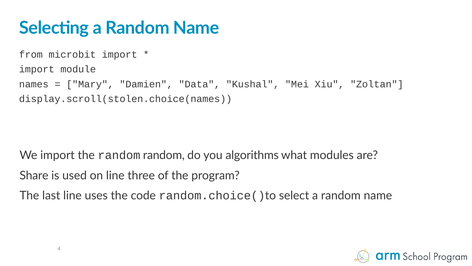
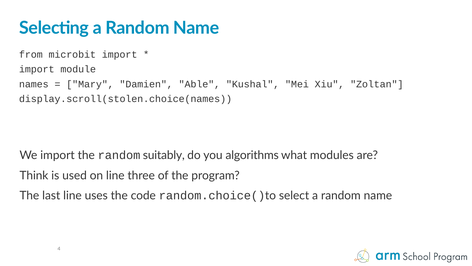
Data: Data -> Able (199, 84)
random random: random -> suitably (164, 155)
Share: Share -> Think (34, 175)
